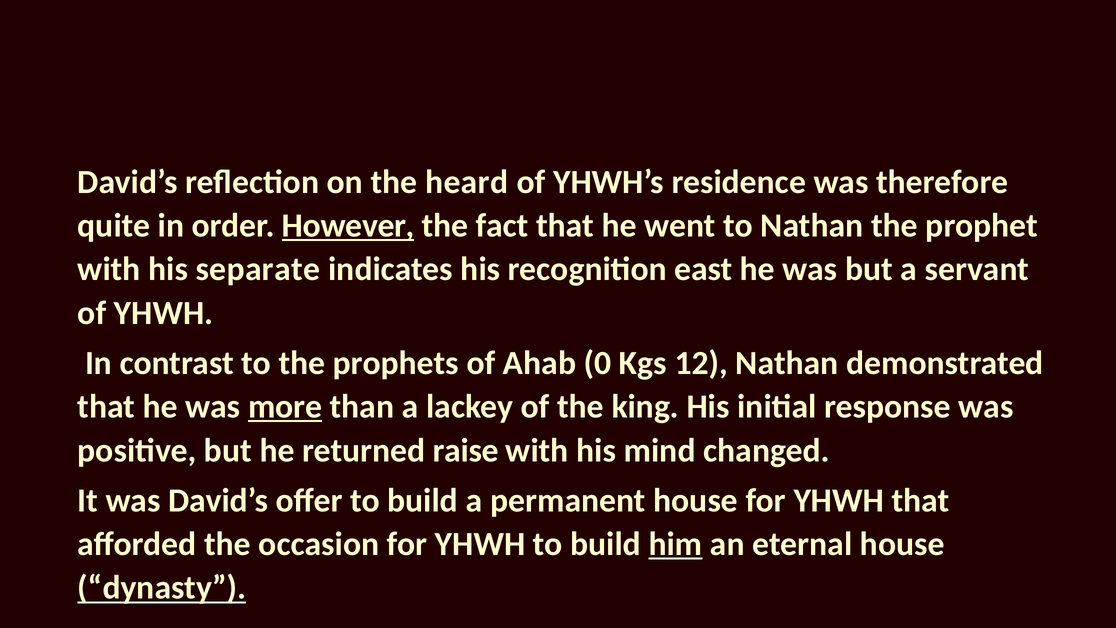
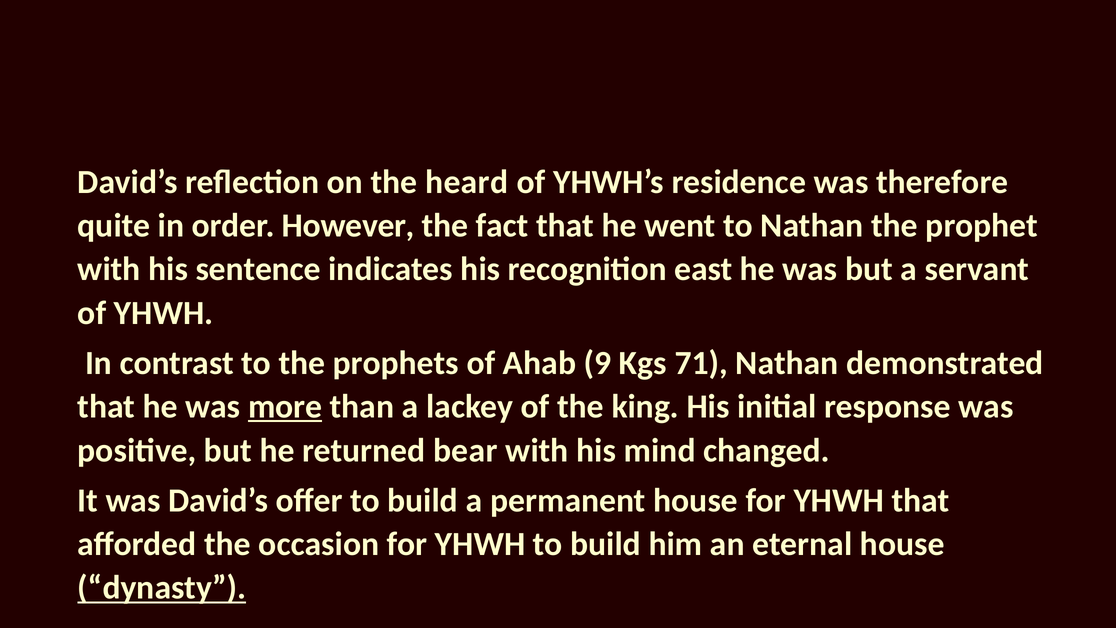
However underline: present -> none (348, 226)
separate: separate -> sentence (258, 269)
0: 0 -> 9 (598, 363)
12: 12 -> 71 (701, 363)
raise: raise -> bear (465, 450)
him underline: present -> none (675, 544)
